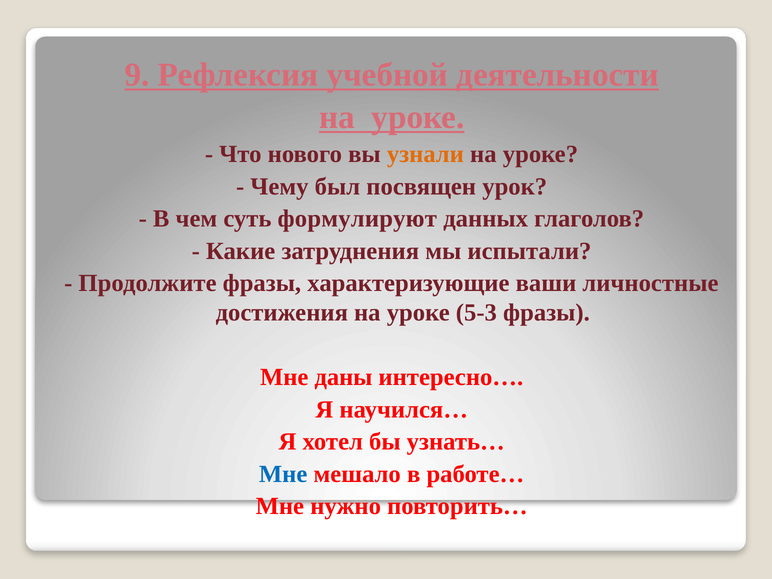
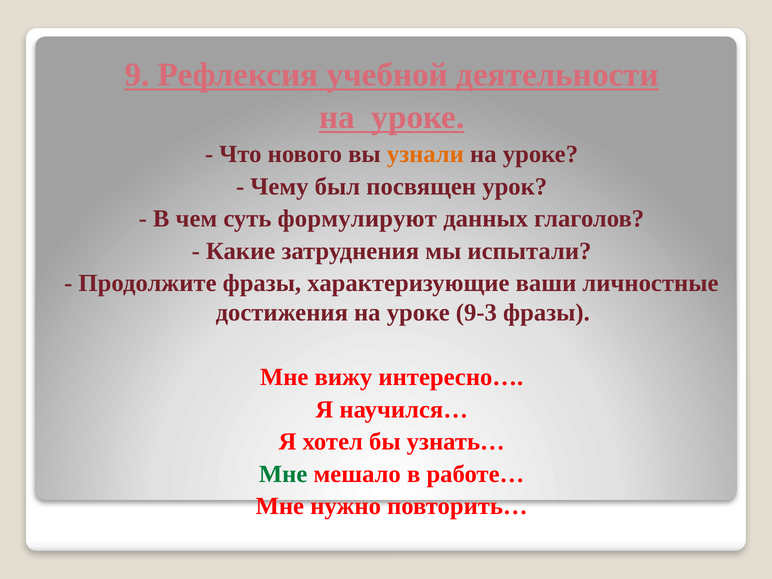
5-3: 5-3 -> 9-3 (476, 313)
даны: даны -> вижу (343, 377)
Мне colour: blue -> green (283, 474)
